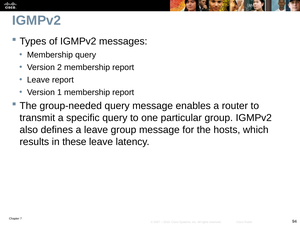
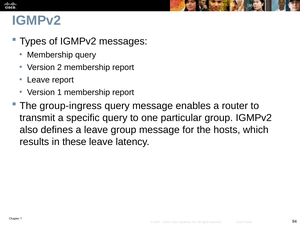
group-needed: group-needed -> group-ingress (71, 106)
